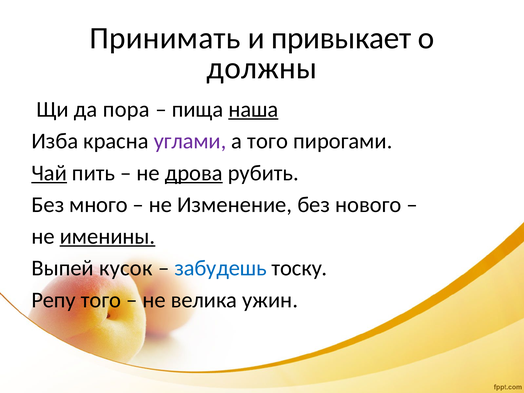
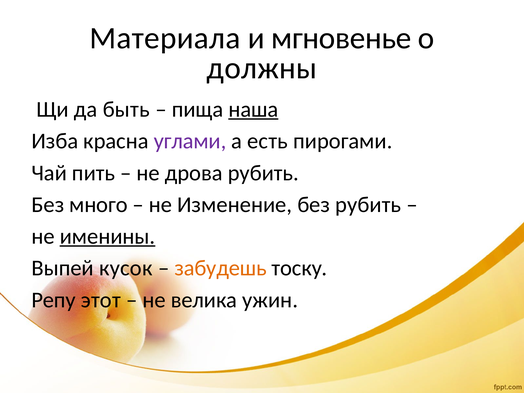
Принимать: Принимать -> Материала (165, 38)
привыкает: привыкает -> мгновенье (341, 38)
пора: пора -> быть (126, 109)
а того: того -> есть (268, 141)
Чай underline: present -> none (49, 173)
дрова underline: present -> none (194, 173)
без нового: нового -> рубить (368, 205)
забудешь colour: blue -> orange (221, 268)
Репу того: того -> этот (101, 300)
